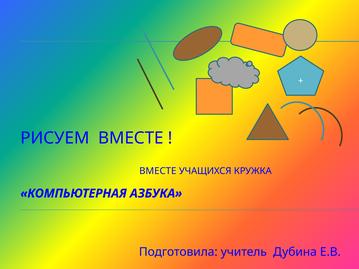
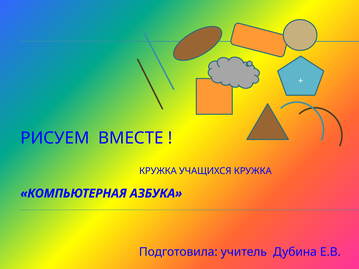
ВМЕСТЕ: ВМЕСТЕ -> КРУЖКА (158, 171)
